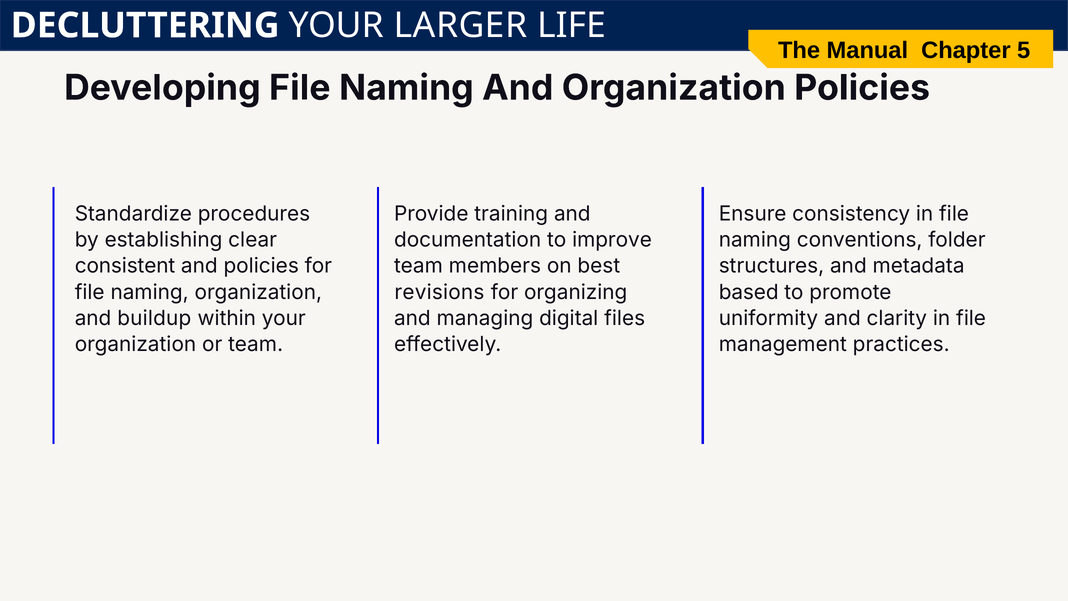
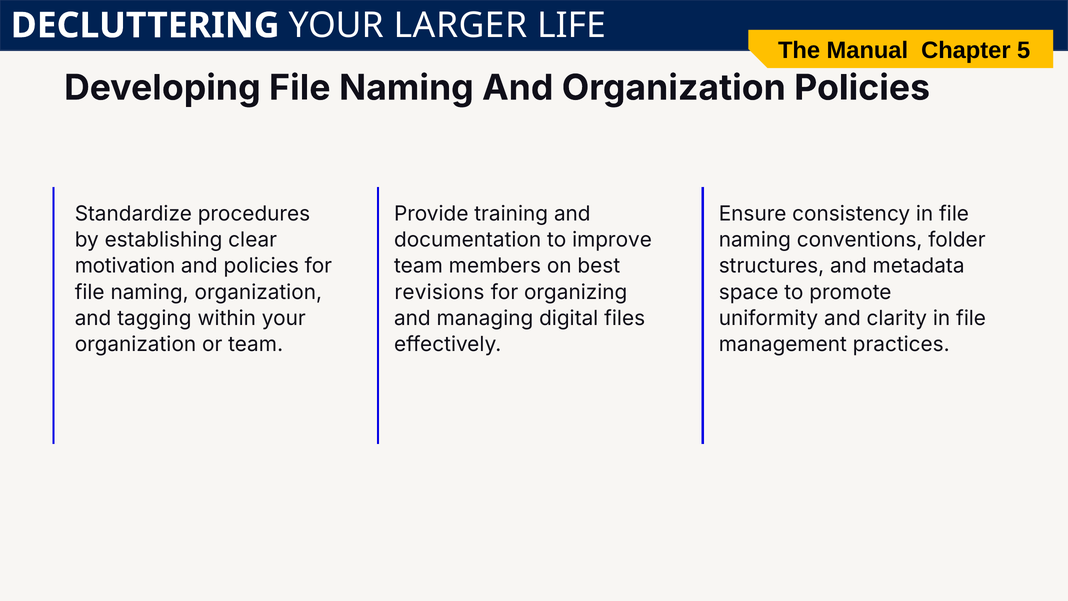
consistent: consistent -> motivation (125, 266)
based: based -> space (749, 292)
buildup: buildup -> tagging (154, 318)
